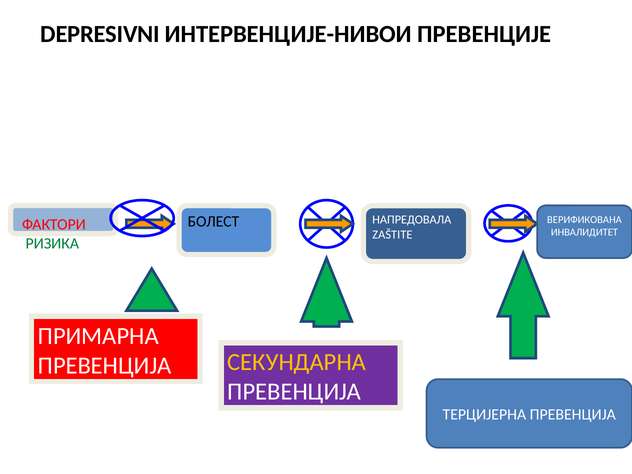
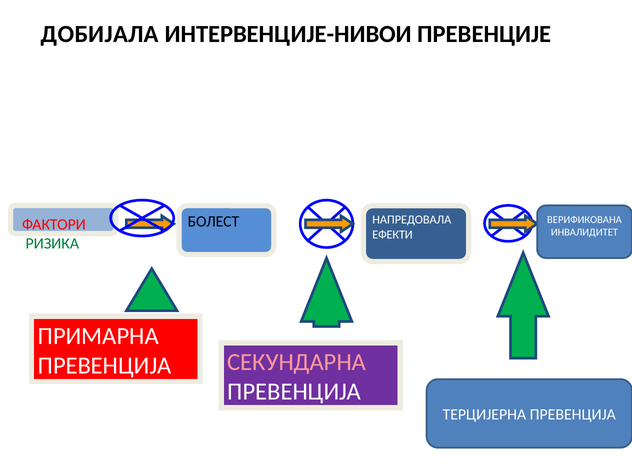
DEPRESIVNI: DEPRESIVNI -> ДОБИЈАЛА (100, 34)
ZAŠTITE: ZAŠTITE -> ЕФЕКТИ (393, 234)
СЕКУНДАРНА colour: yellow -> pink (297, 362)
